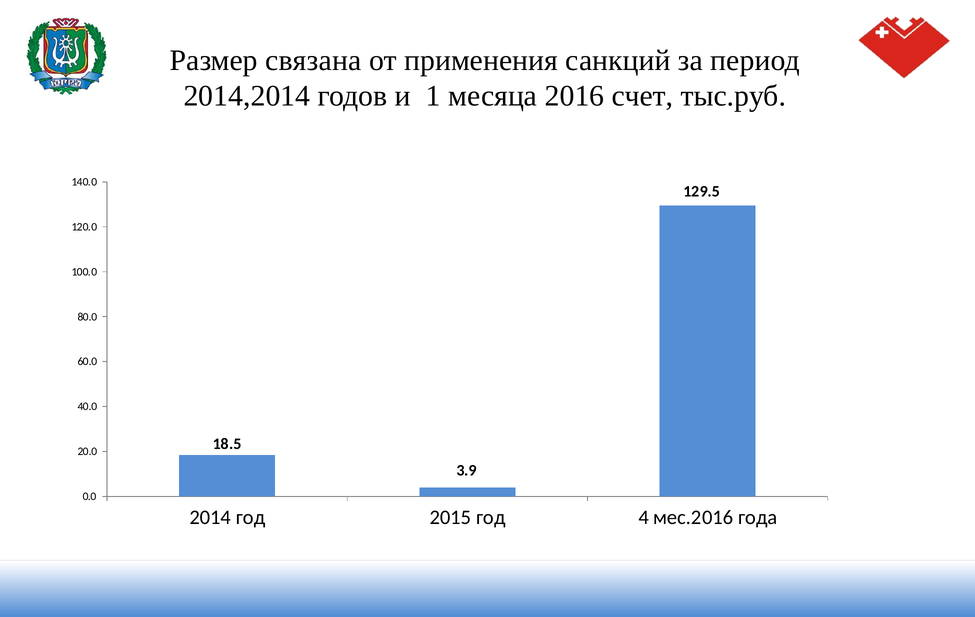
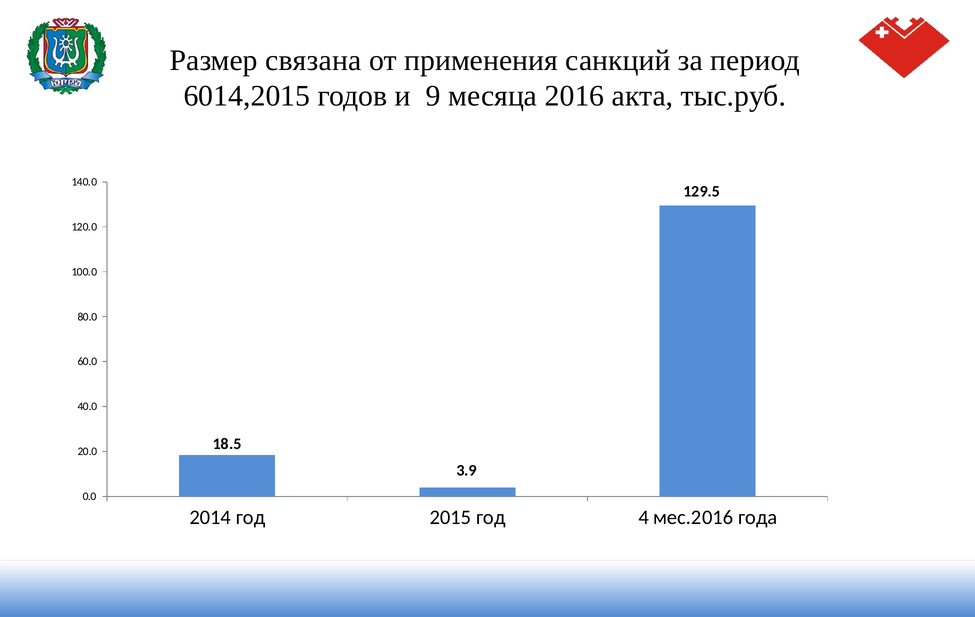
2014,2014: 2014,2014 -> 6014,2015 (247, 96)
1: 1 -> 9 (433, 96)
счет: счет -> акта (643, 96)
